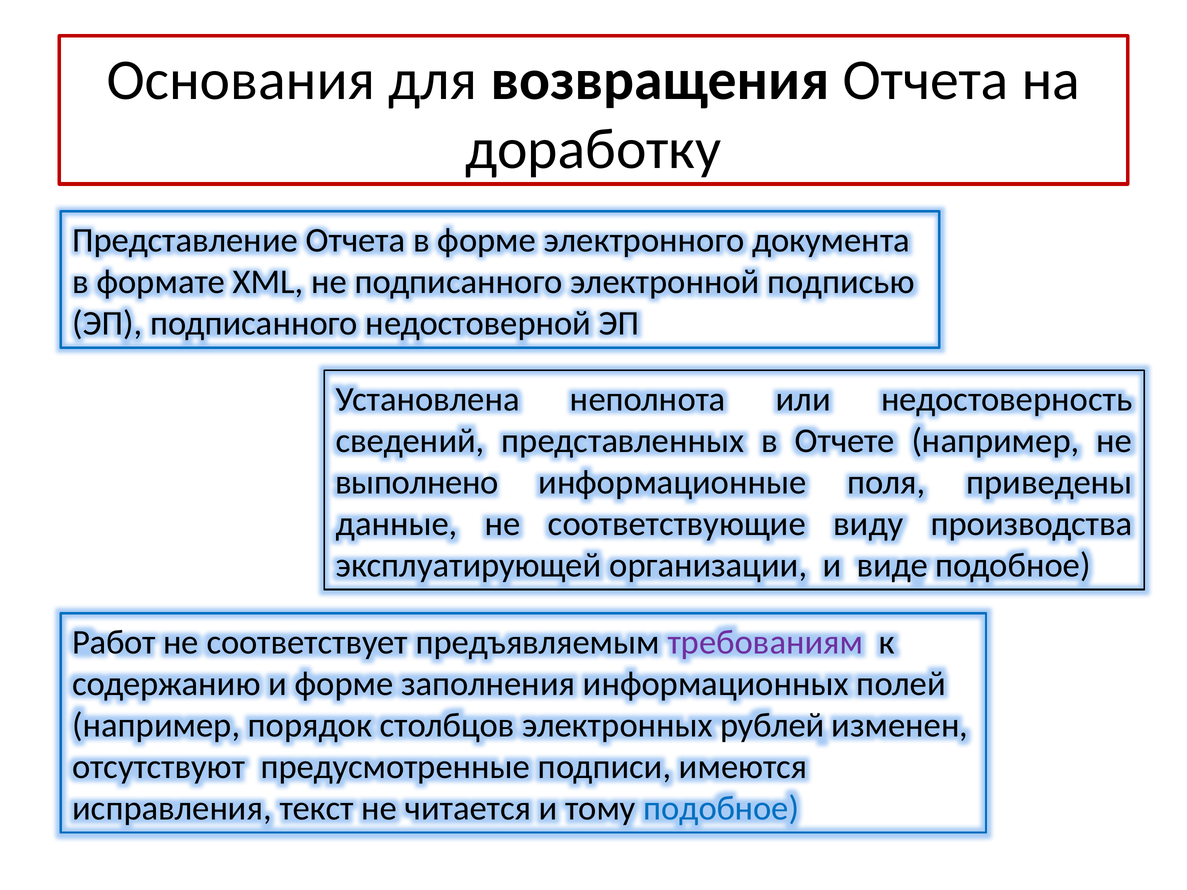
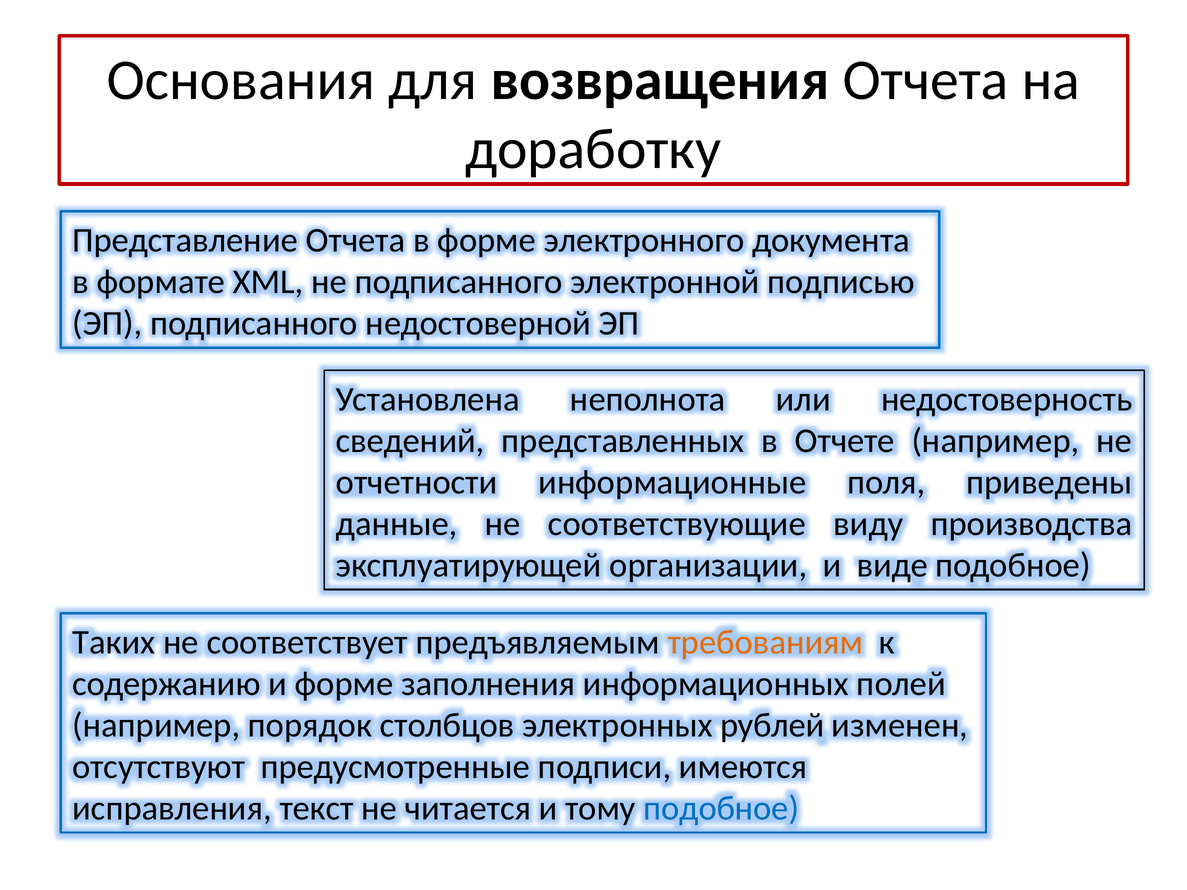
выполнено: выполнено -> отчетности (417, 482)
Работ: Работ -> Таких (114, 642)
требованиям colour: purple -> orange (765, 642)
